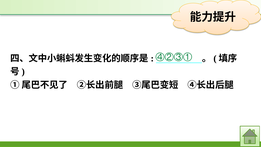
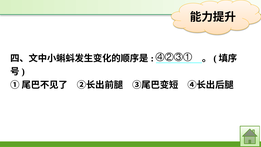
④②③① colour: green -> black (174, 57)
